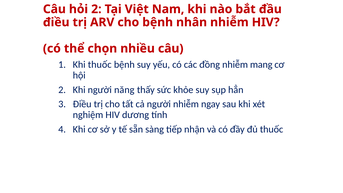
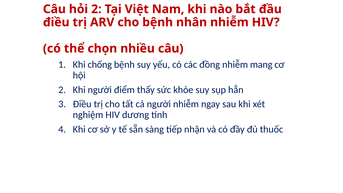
Khi thuốc: thuốc -> chống (100, 65)
năng: năng -> điểm (124, 90)
